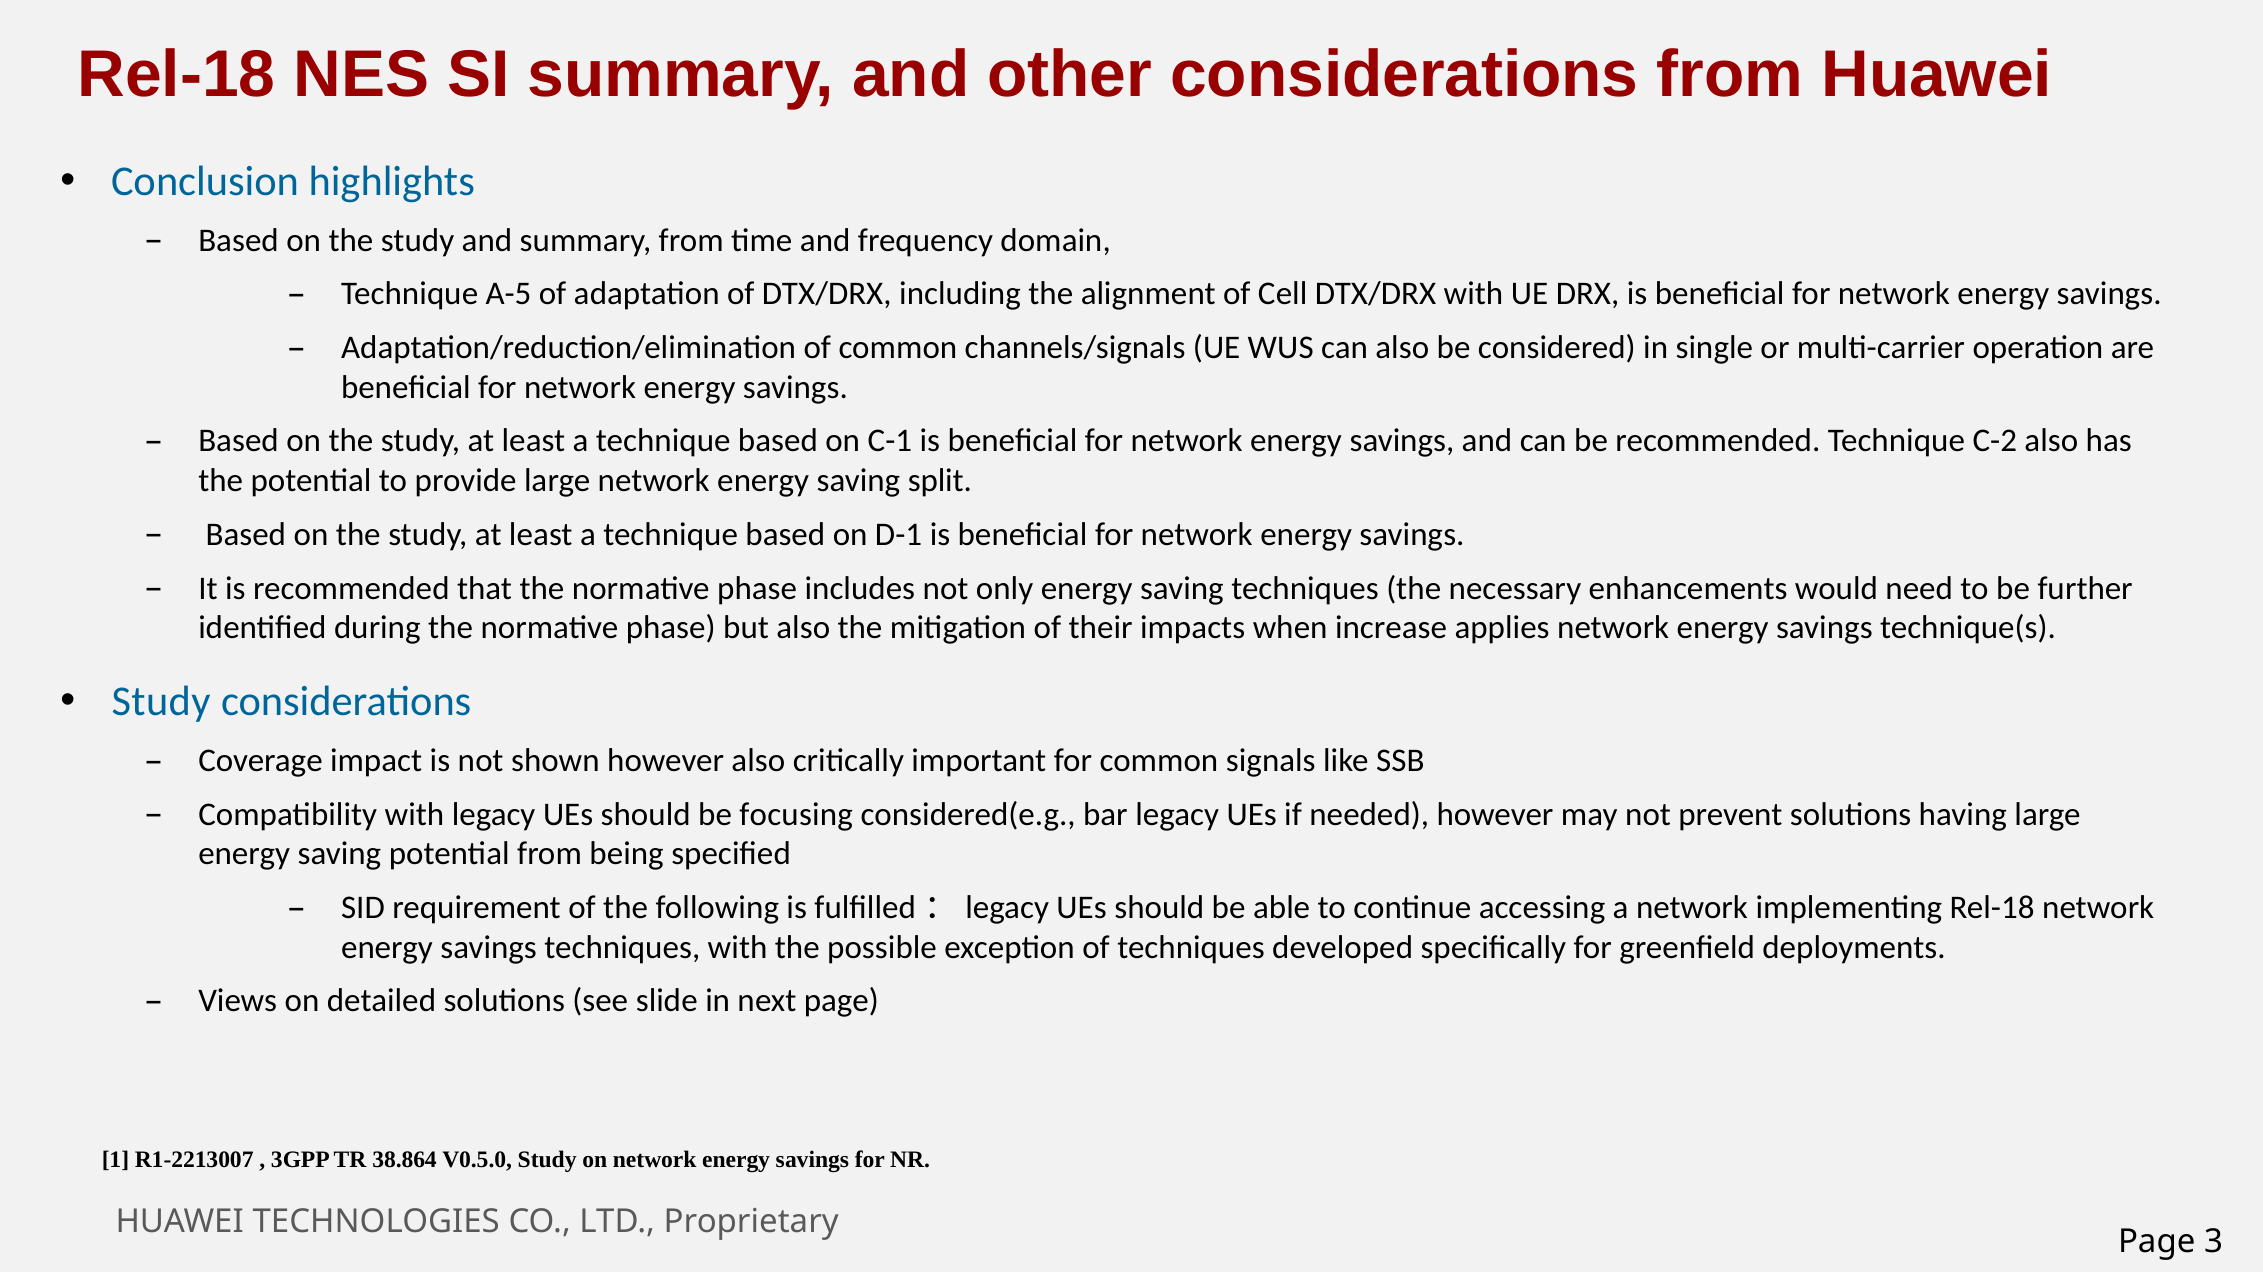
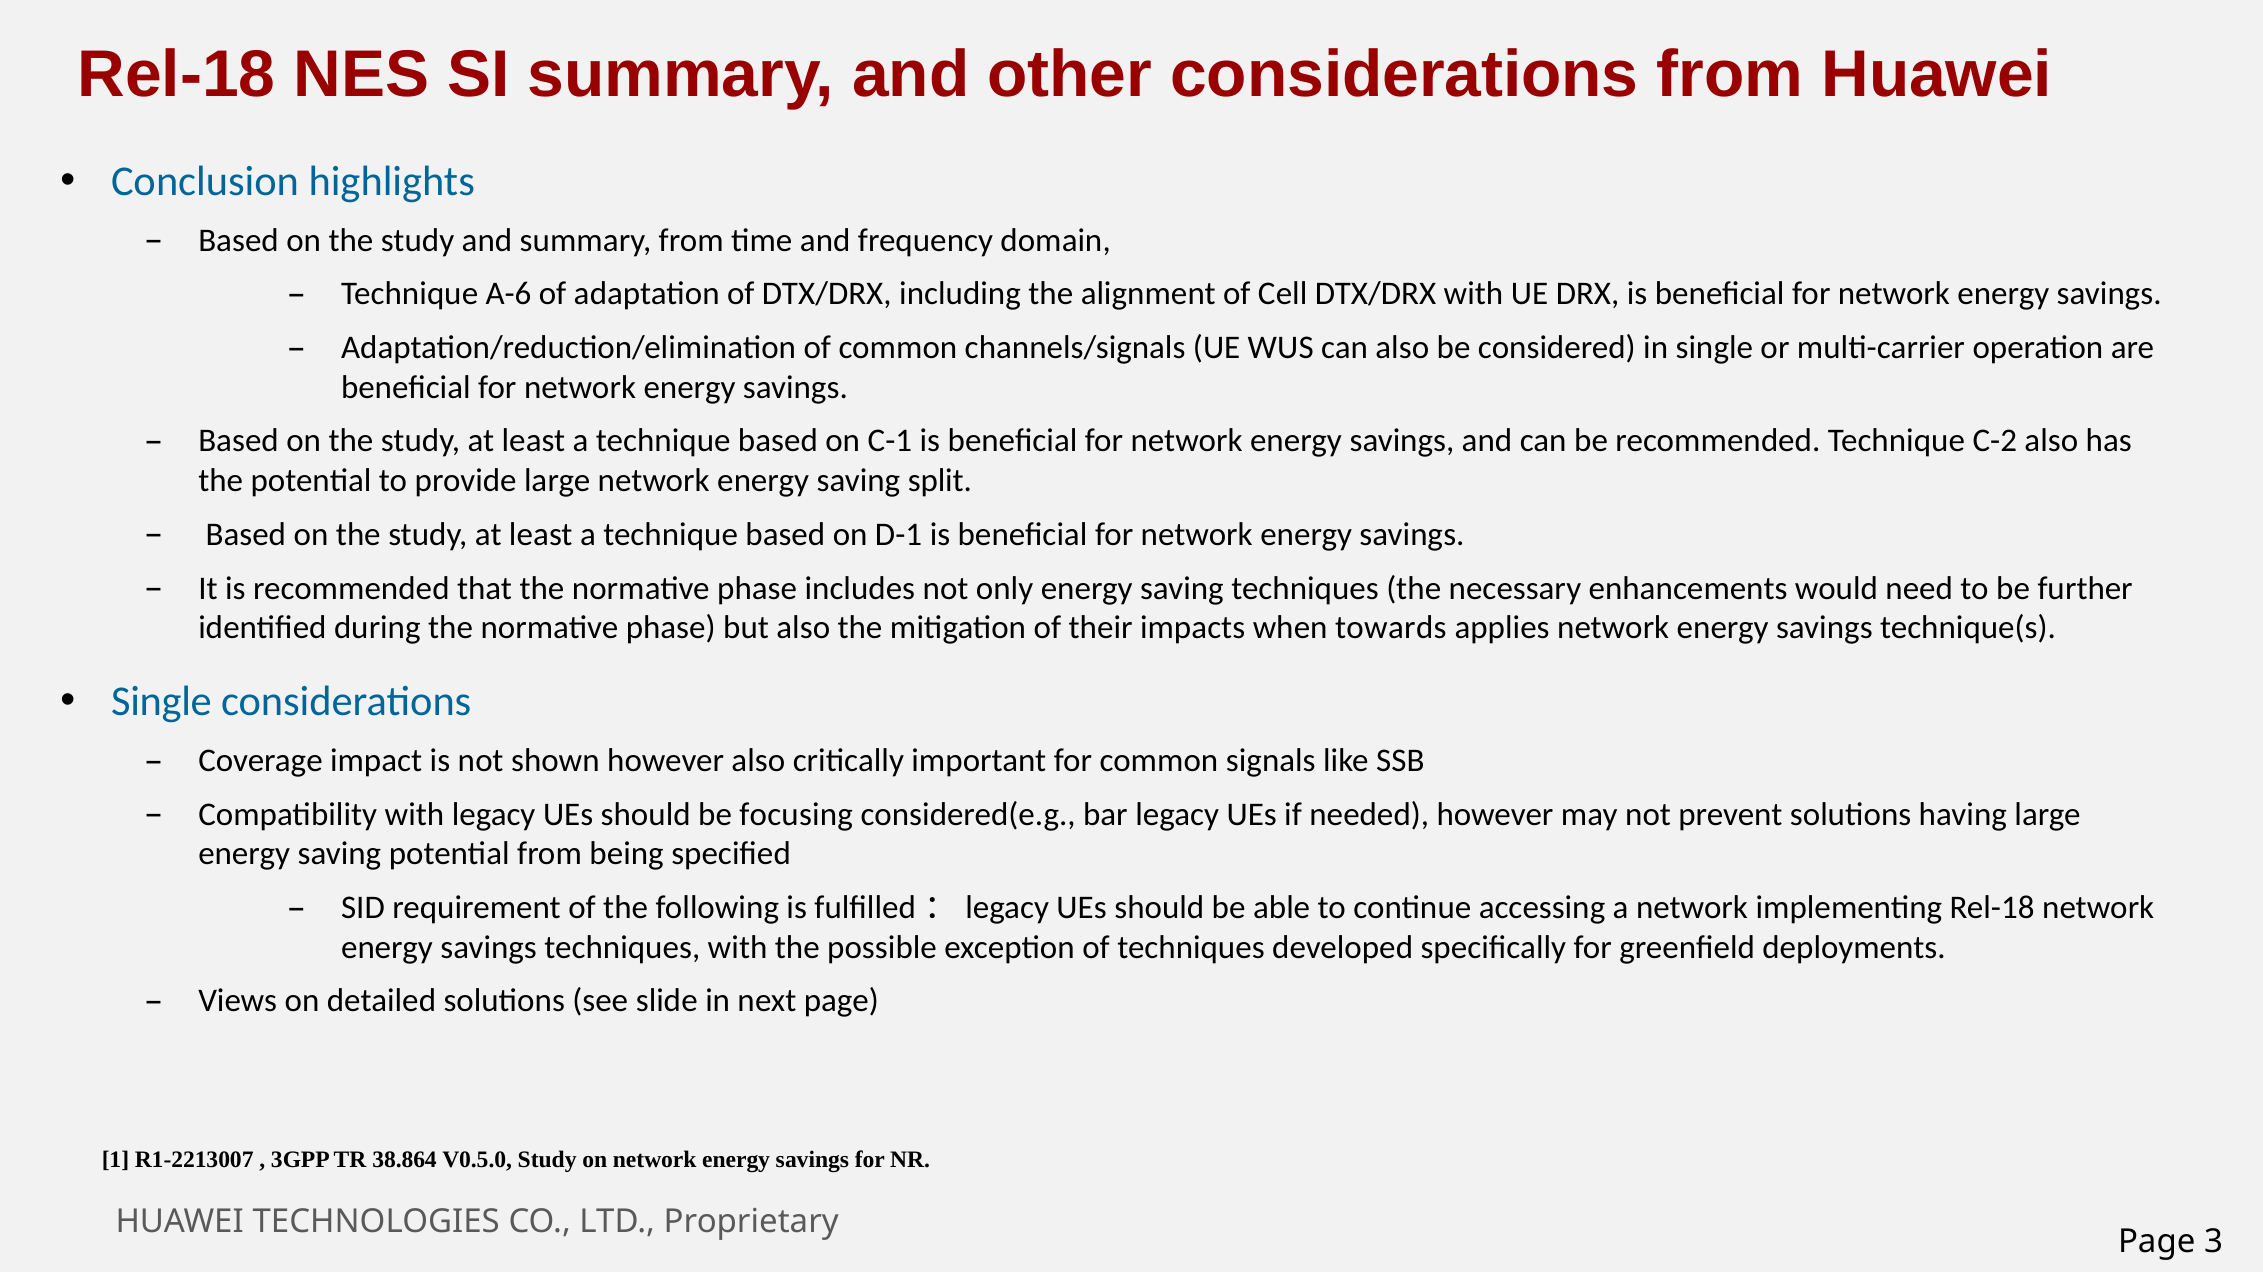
A-5: A-5 -> A-6 (508, 294)
increase: increase -> towards (1391, 628)
Study: Study -> Single (161, 702)
